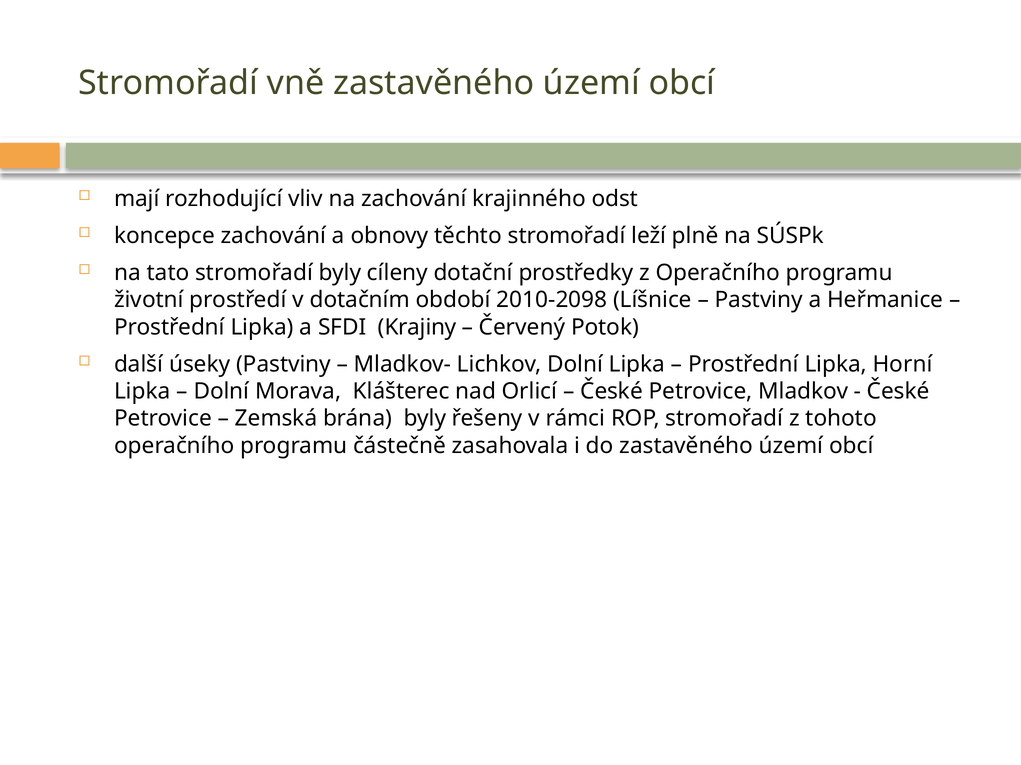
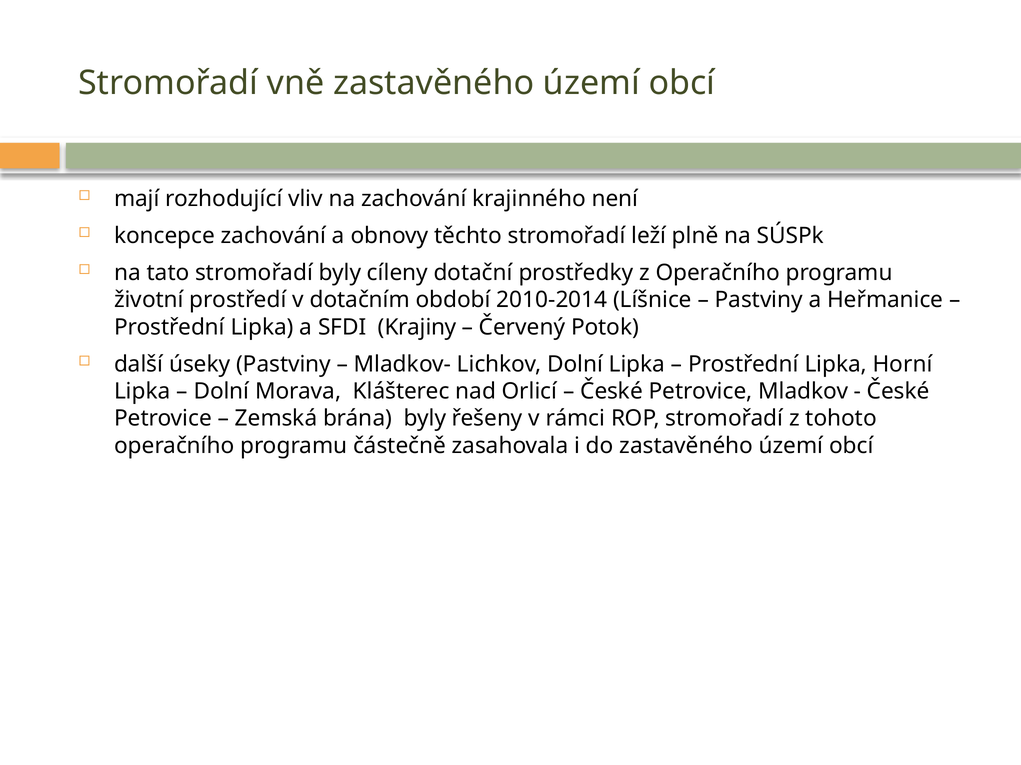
odst: odst -> není (615, 199)
2010-2098: 2010-2098 -> 2010-2014 (552, 300)
